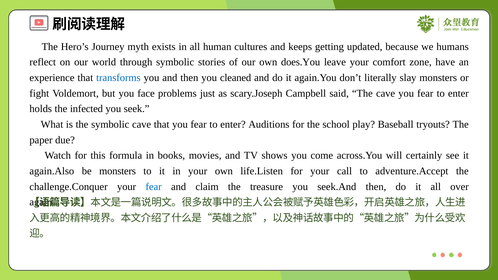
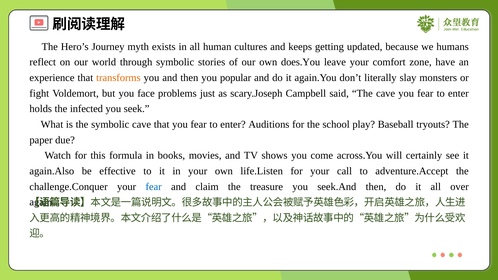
transforms colour: blue -> orange (118, 78)
cleaned: cleaned -> popular (236, 78)
be monsters: monsters -> effective (118, 171)
